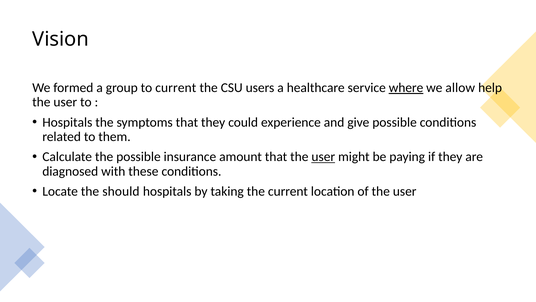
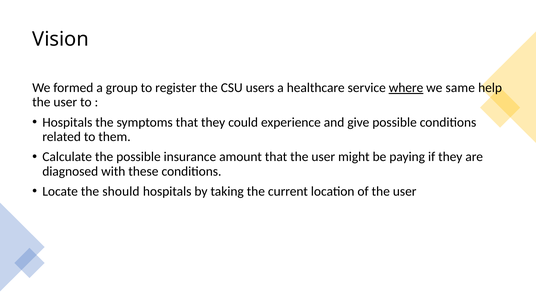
to current: current -> register (176, 88)
allow: allow -> same (460, 88)
user underline: present -> none (323, 157)
